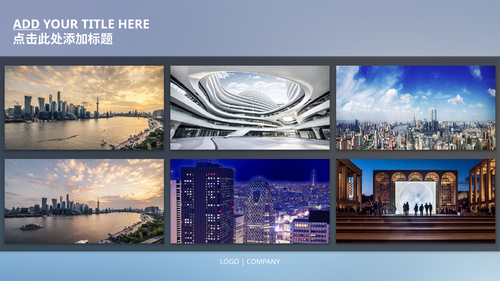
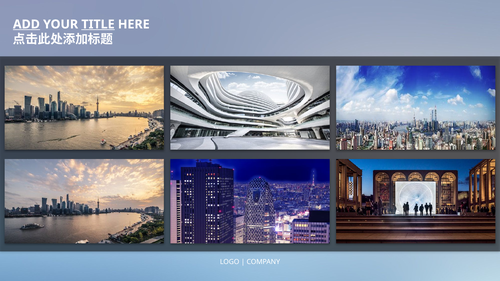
TITLE underline: none -> present (98, 24)
